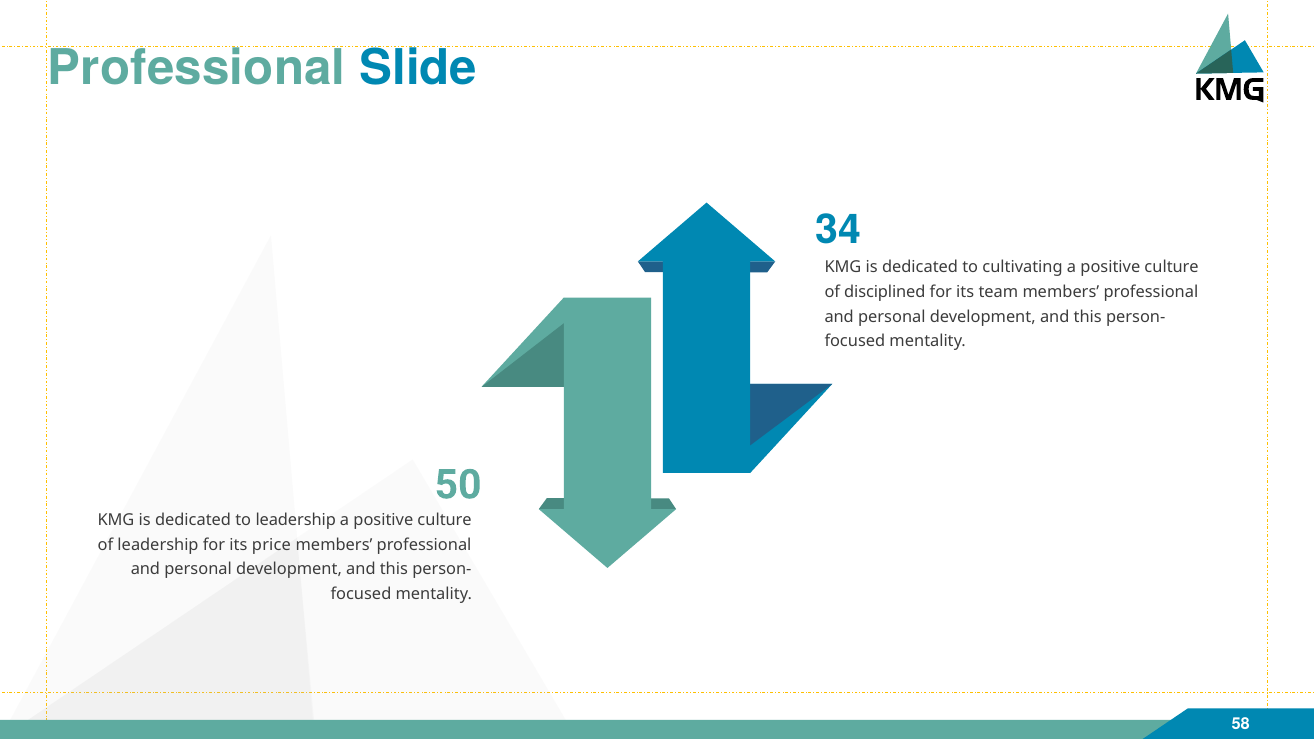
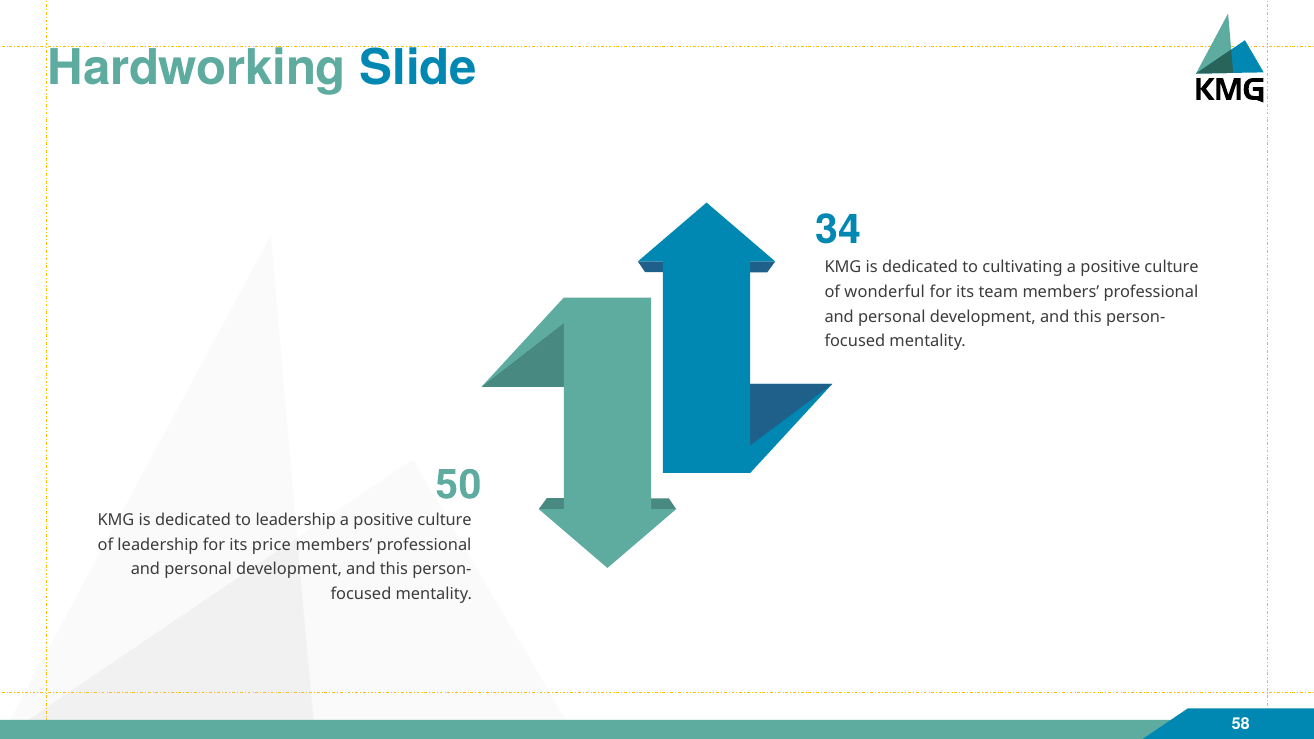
Professional: Professional -> Hardworking (197, 69)
disciplined: disciplined -> wonderful (885, 292)
